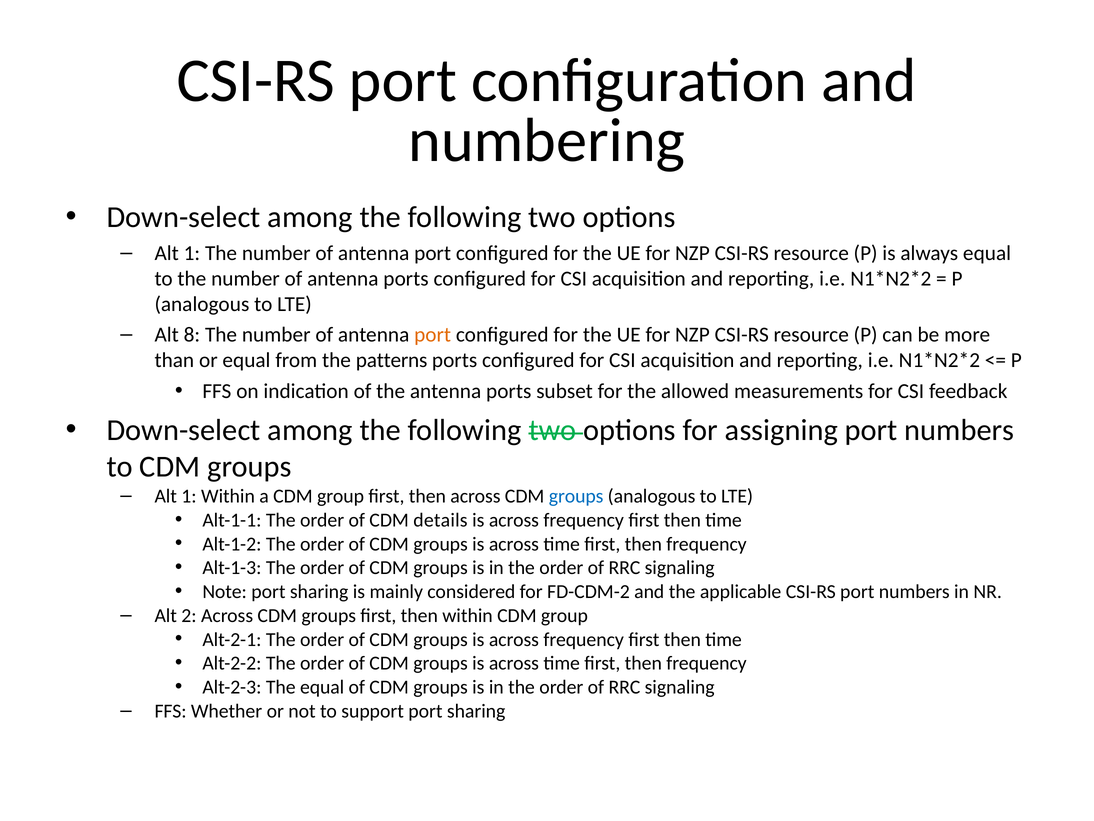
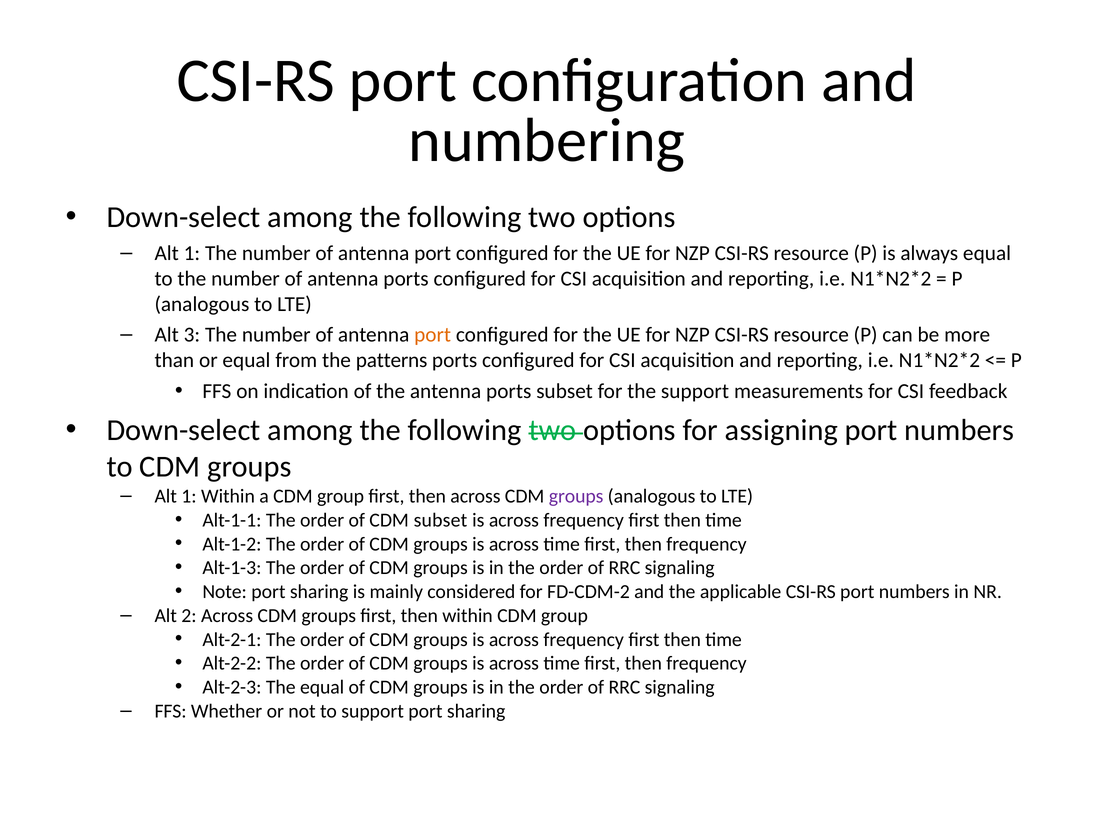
8: 8 -> 3 (192, 335)
the allowed: allowed -> support (695, 391)
groups colour: blue -> purple (576, 496)
CDM details: details -> subset (440, 520)
